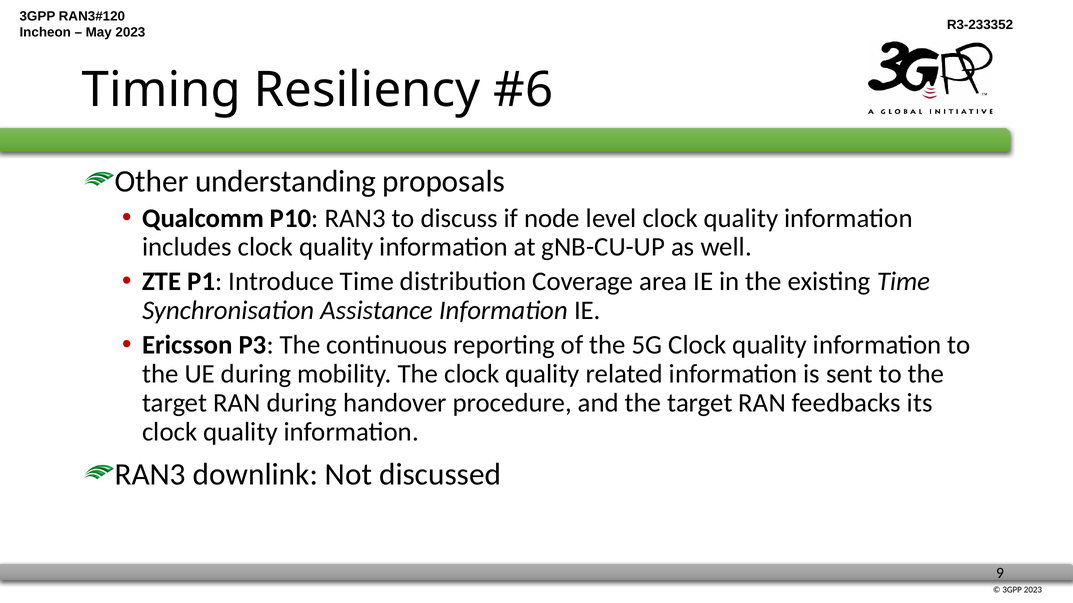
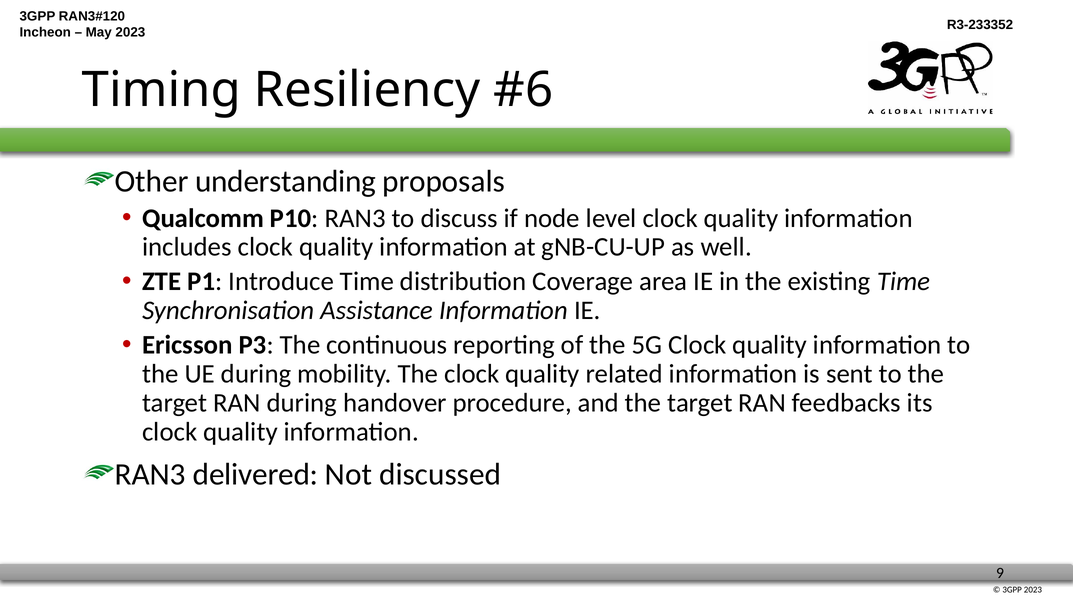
downlink: downlink -> delivered (255, 475)
